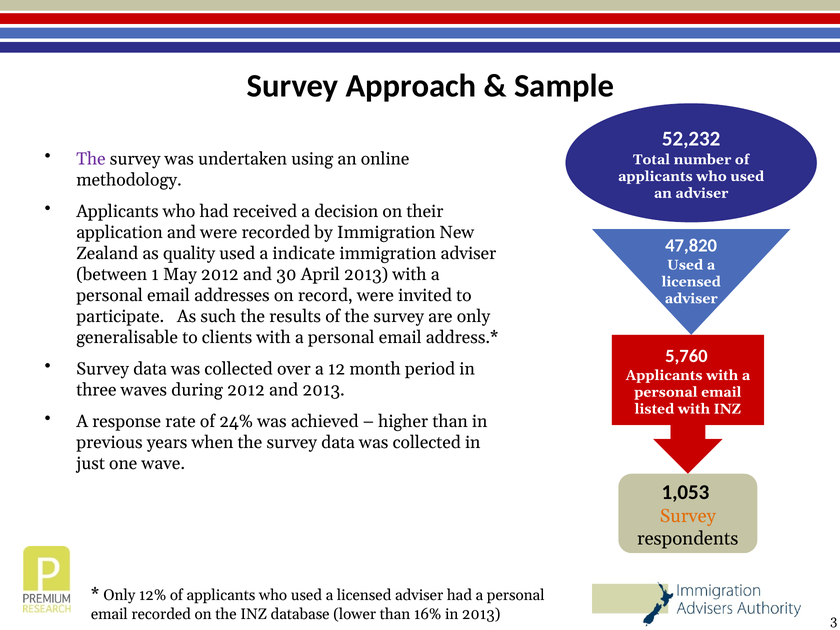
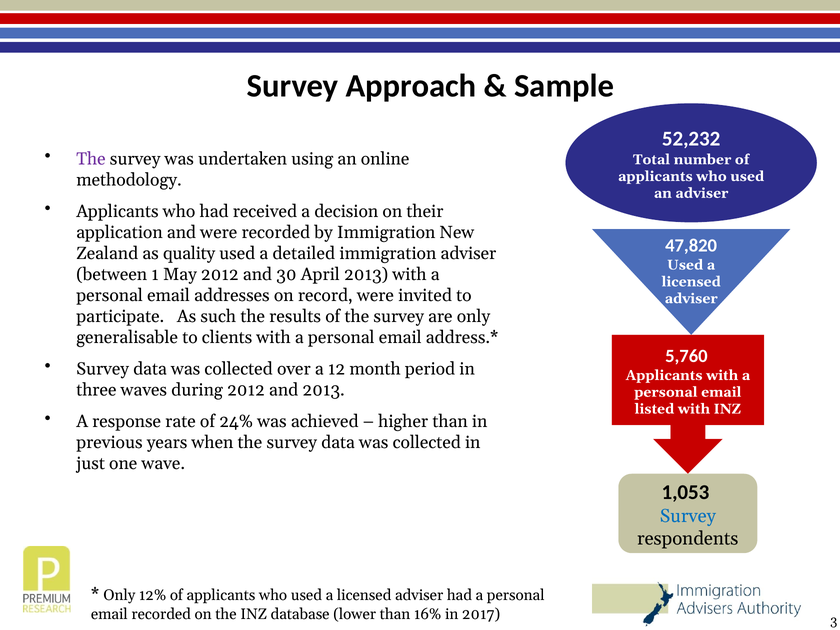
indicate: indicate -> detailed (304, 253)
Survey colour: orange -> blue (688, 516)
in 2013: 2013 -> 2017 (481, 614)
